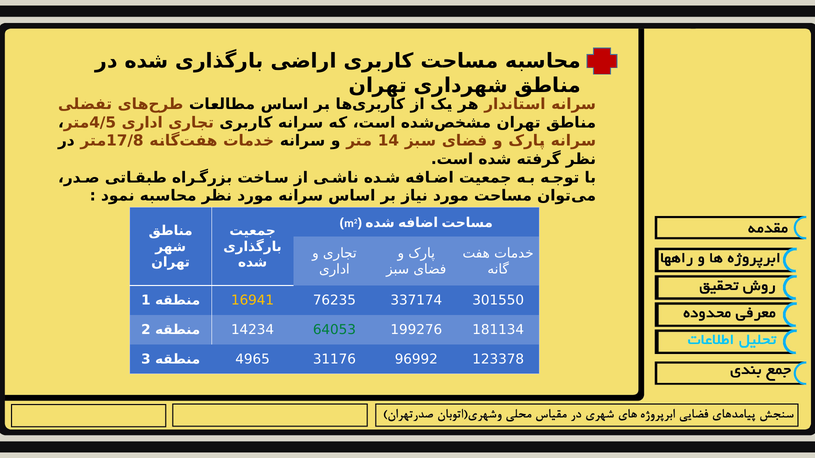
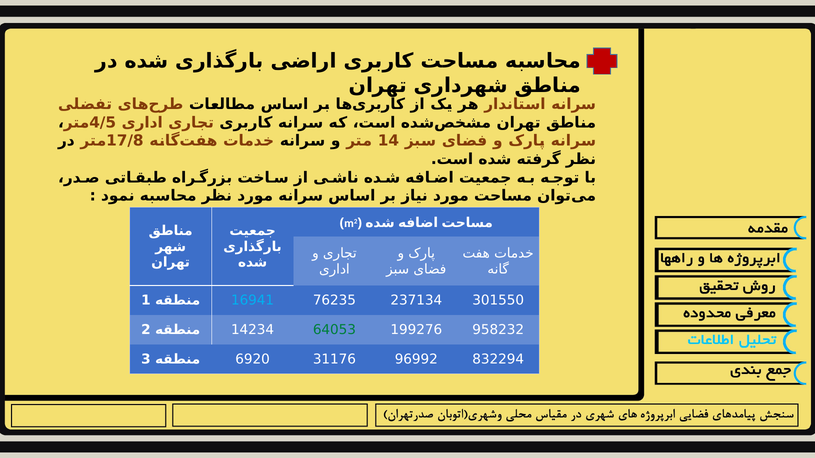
16941 colour: yellow -> light blue (253, 301)
337174: 337174 -> 237134 (416, 301)
181134: 181134 -> 958232 (498, 330)
4965: 4965 -> 6920 (253, 360)
123378: 123378 -> 832294 (498, 360)
